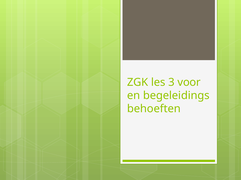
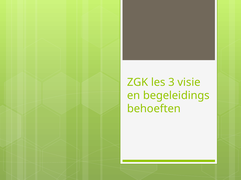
voor: voor -> visie (189, 83)
